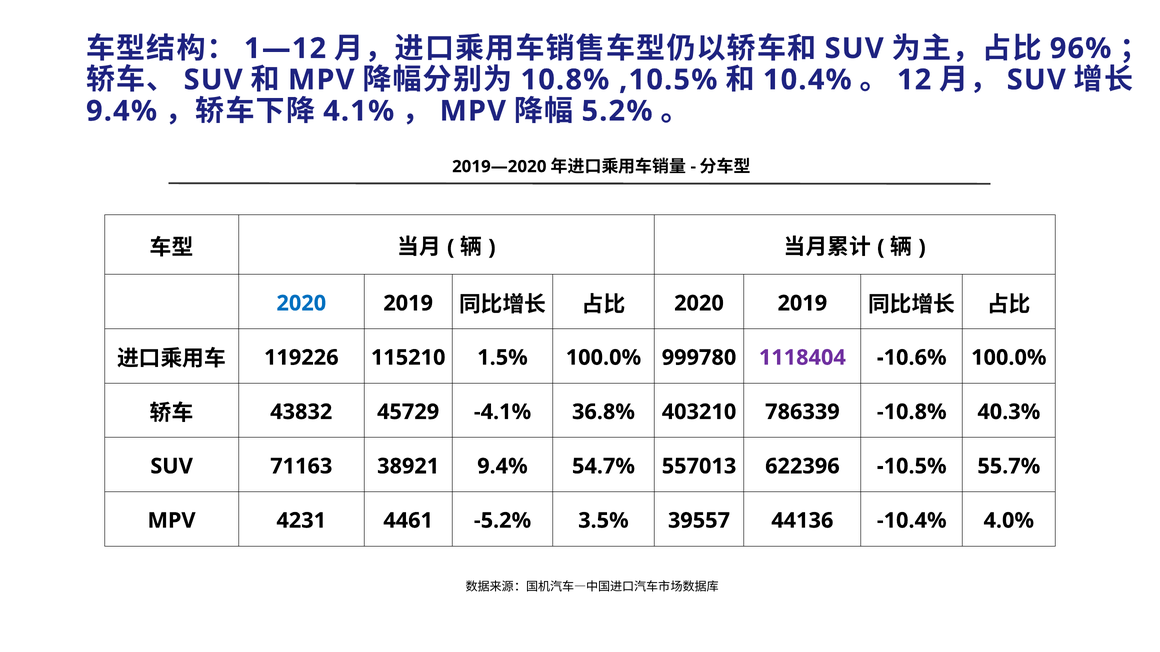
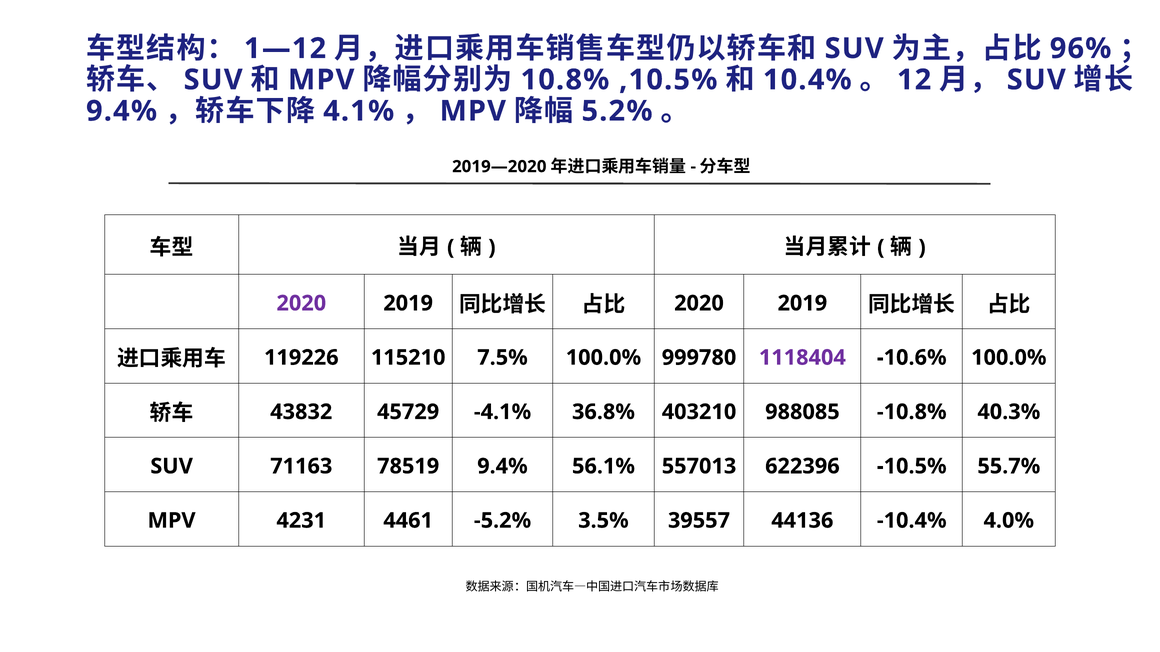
2020 colour: blue -> purple (301, 303)
1.5%: 1.5% -> 7.5% (502, 358)
786339: 786339 -> 988085 (802, 412)
38921: 38921 -> 78519 (408, 467)
54.7%: 54.7% -> 56.1% (604, 467)
